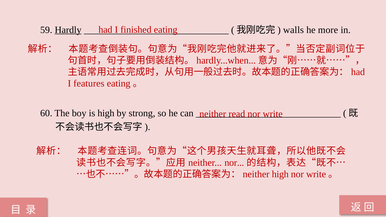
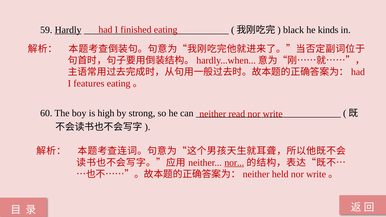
walls: walls -> black (294, 30)
more: more -> kinds (328, 30)
nor underline: none -> present (234, 163)
high: high -> held (280, 174)
